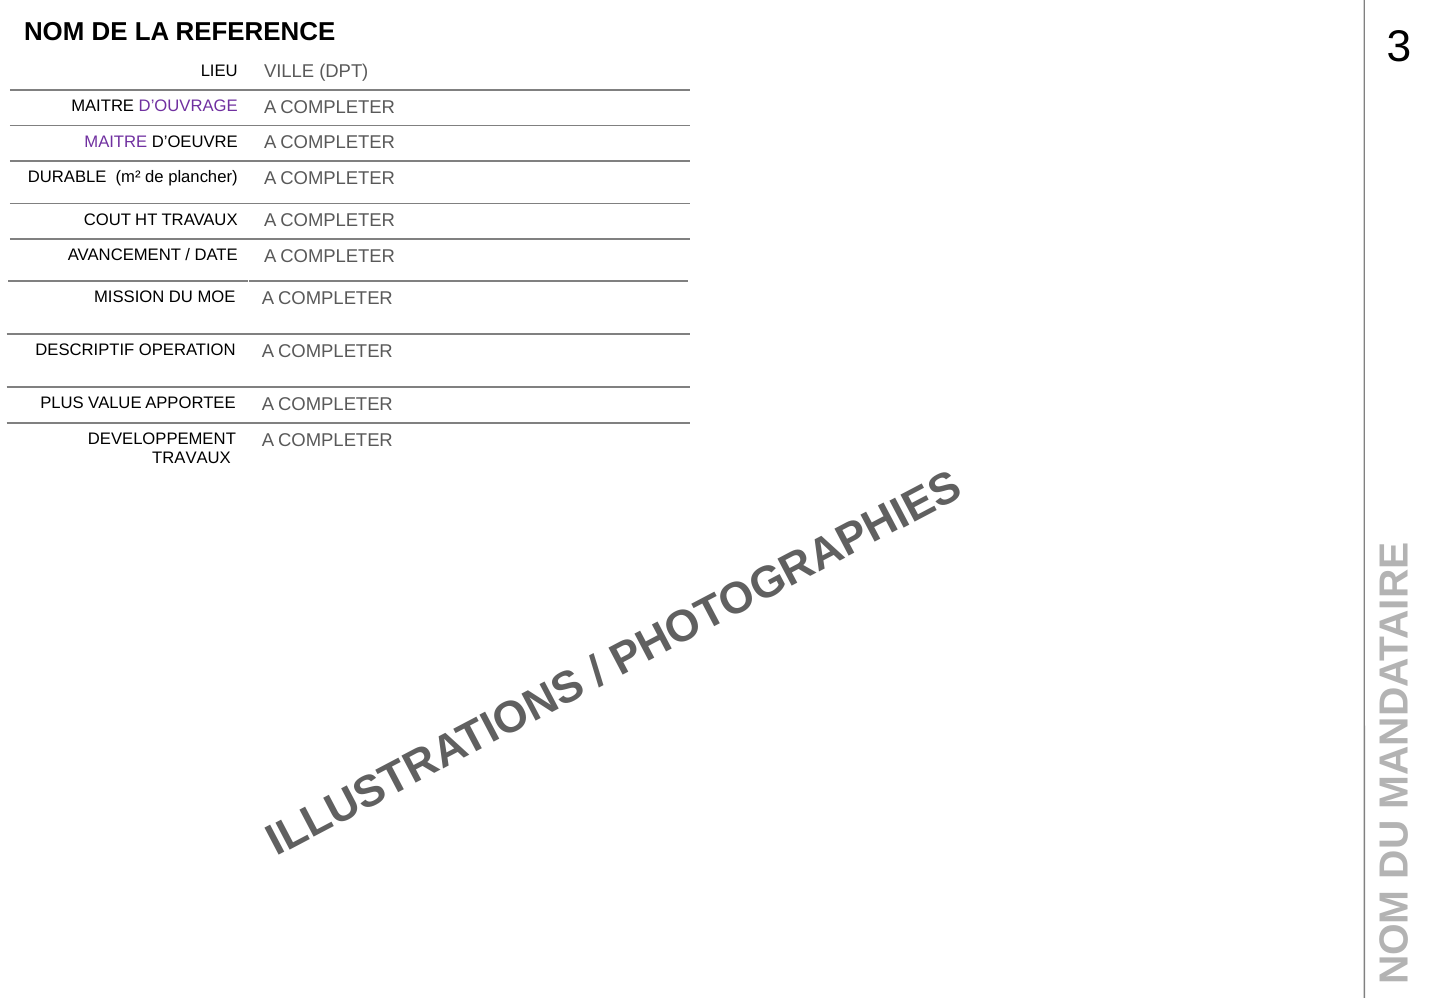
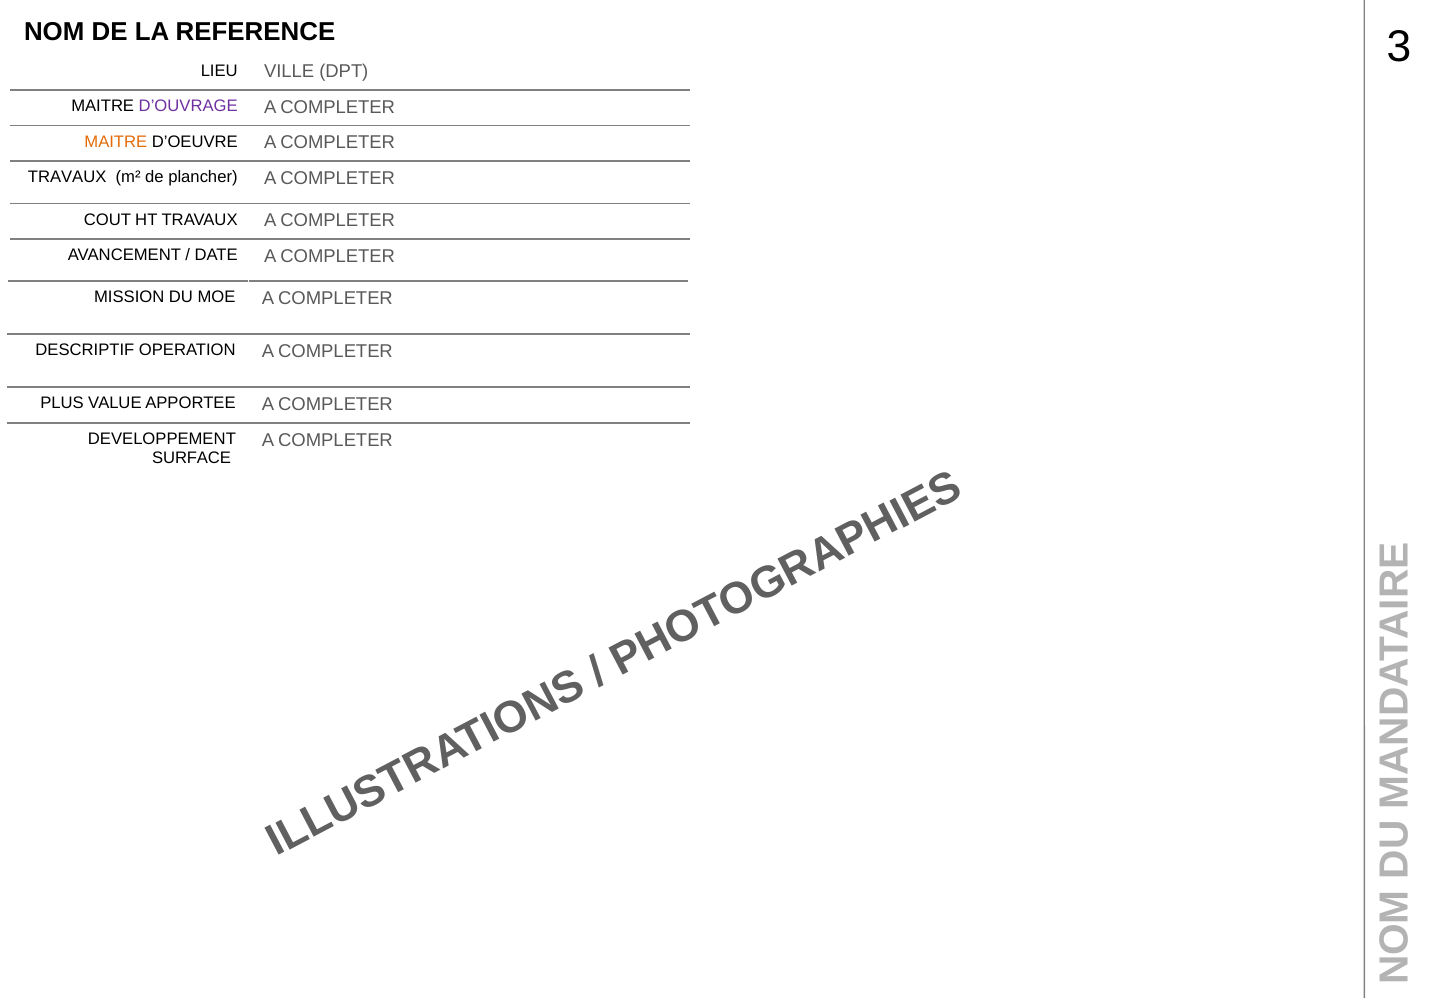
MAITRE colour: purple -> orange (116, 142)
DURABLE: DURABLE -> TRAVAUX (67, 177)
TRAVAUX: TRAVAUX -> SURFACE (192, 457)
